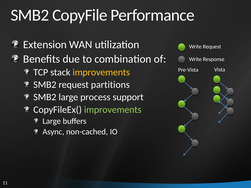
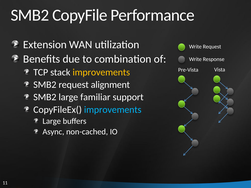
partitions: partitions -> alignment (110, 85)
process: process -> familiar (95, 97)
improvements colour: light green -> light blue (113, 110)
